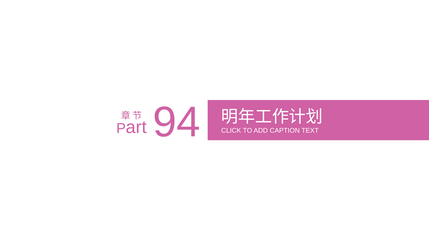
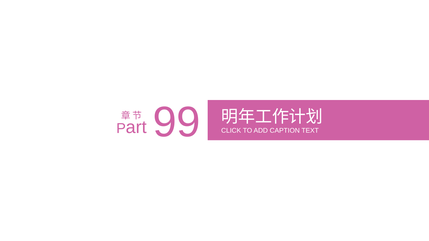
94: 94 -> 99 (177, 122)
